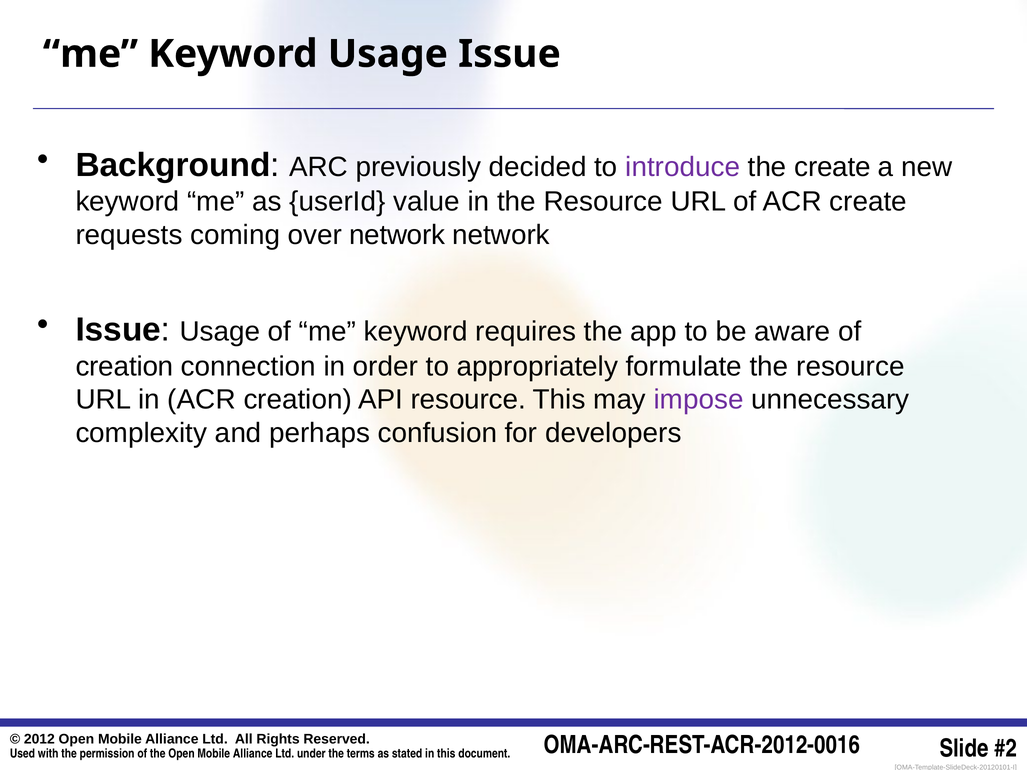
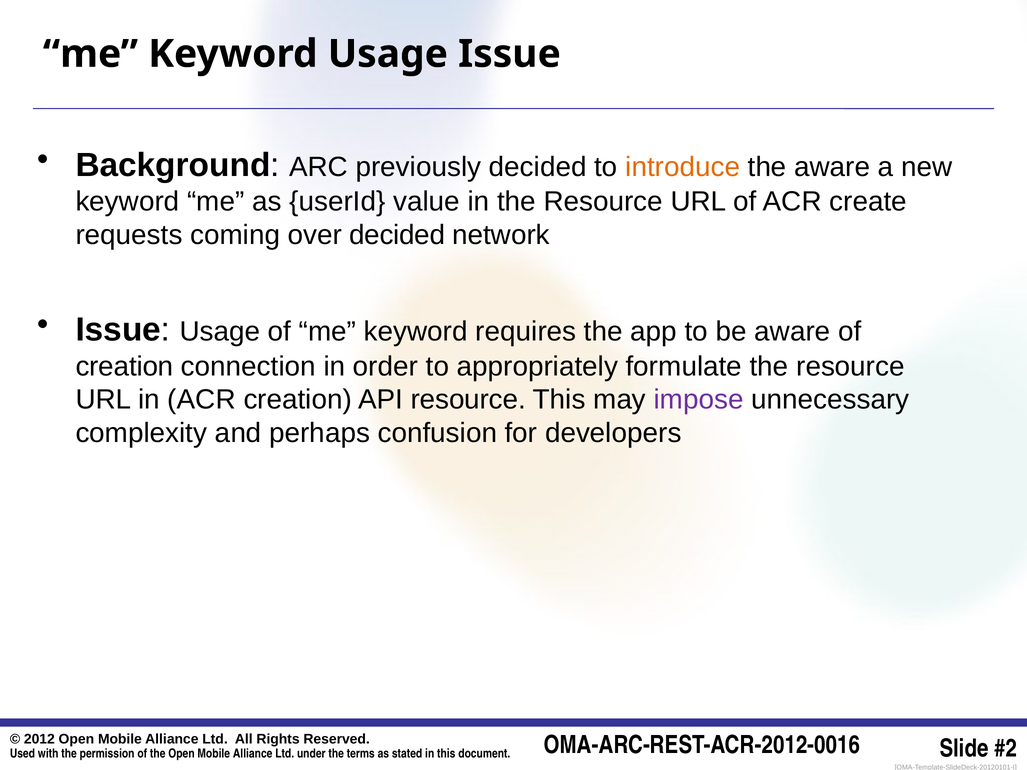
introduce colour: purple -> orange (683, 167)
the create: create -> aware (832, 167)
over network: network -> decided (397, 235)
